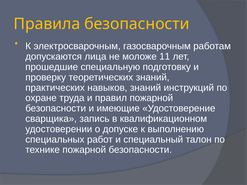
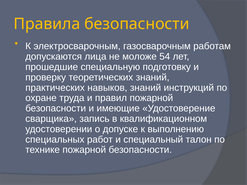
11: 11 -> 54 (165, 57)
